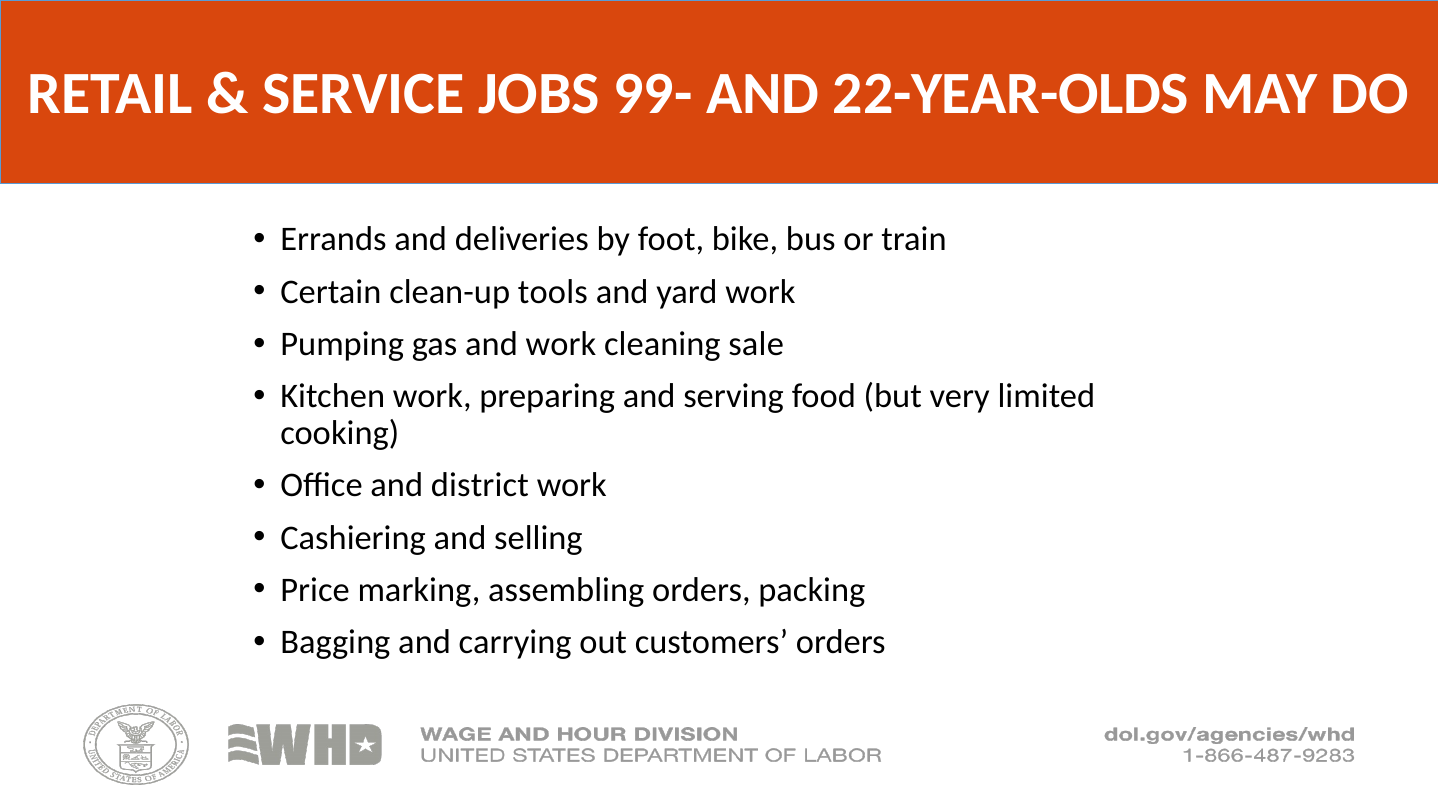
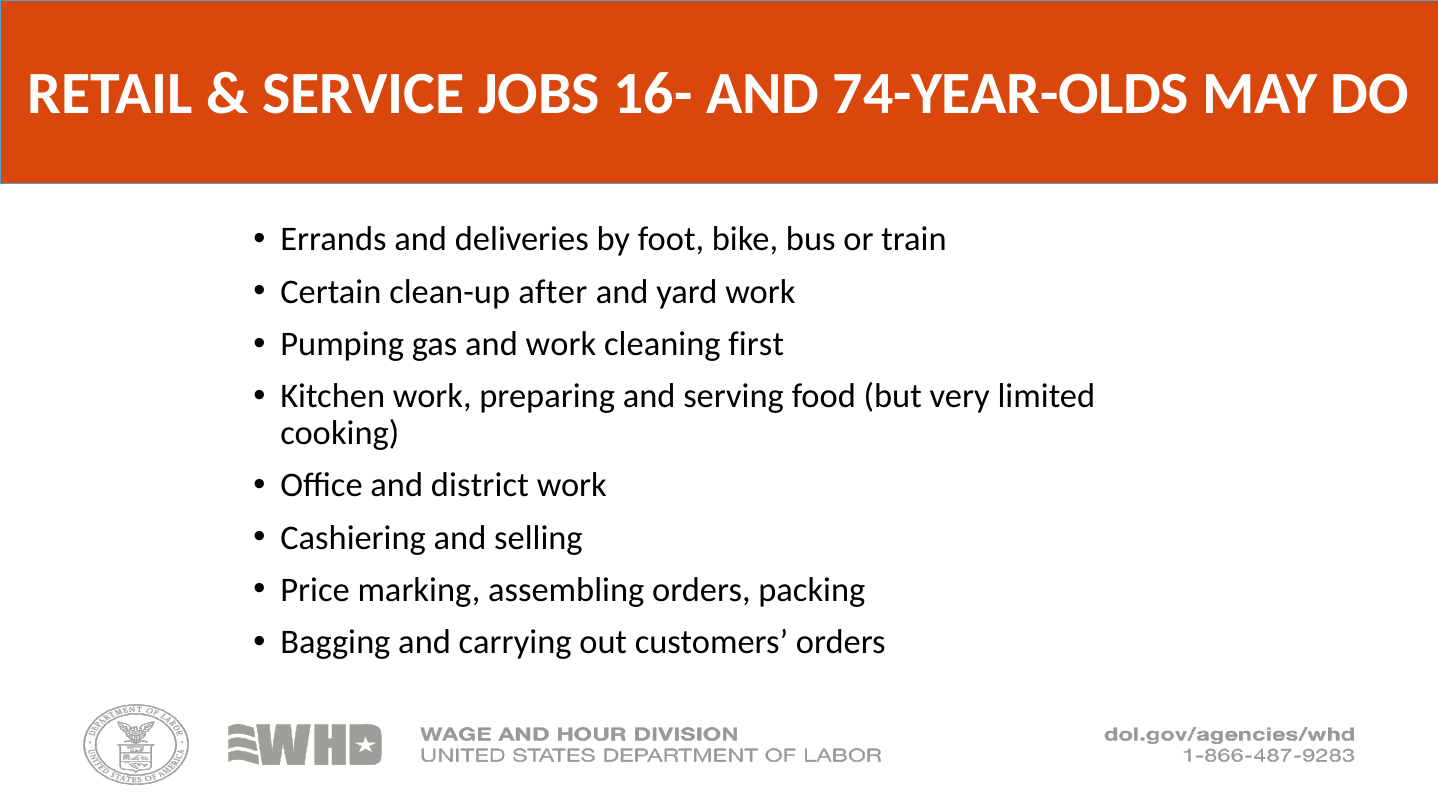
99-: 99- -> 16- (653, 94)
22-YEAR-OLDS: 22-YEAR-OLDS -> 74-YEAR-OLDS (1011, 94)
tools: tools -> after (553, 292)
sale: sale -> first (756, 344)
